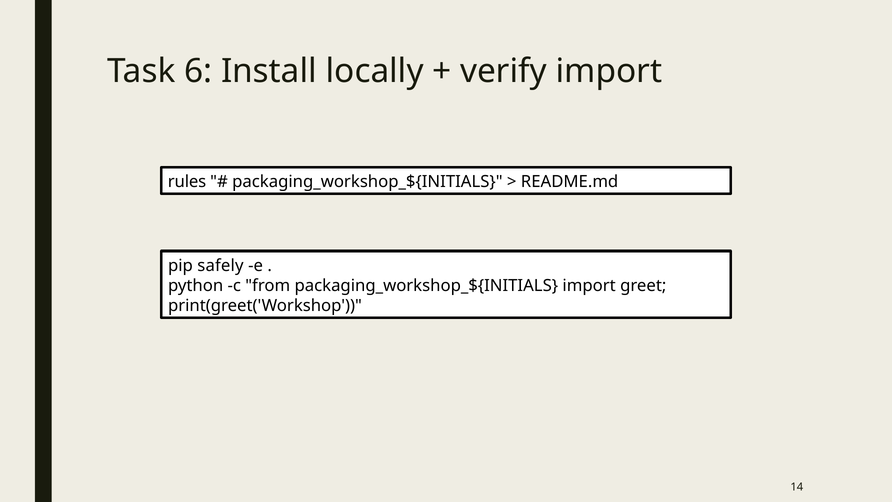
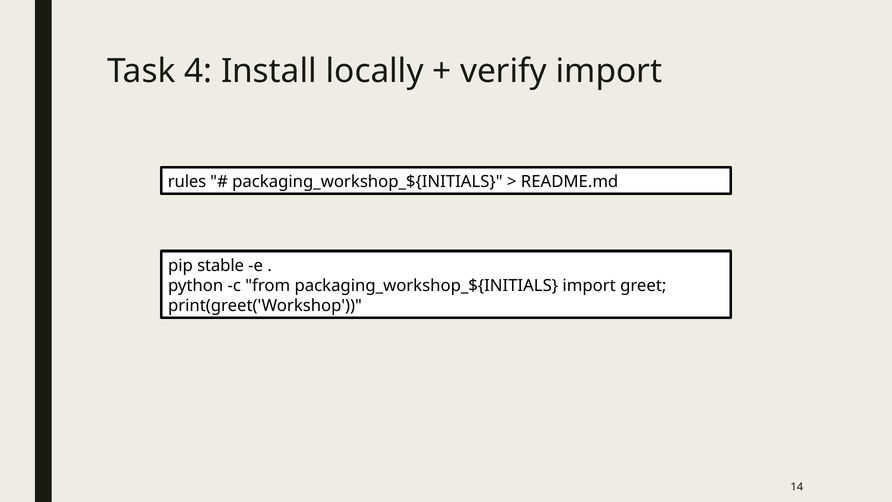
6: 6 -> 4 (198, 71)
safely: safely -> stable (221, 265)
